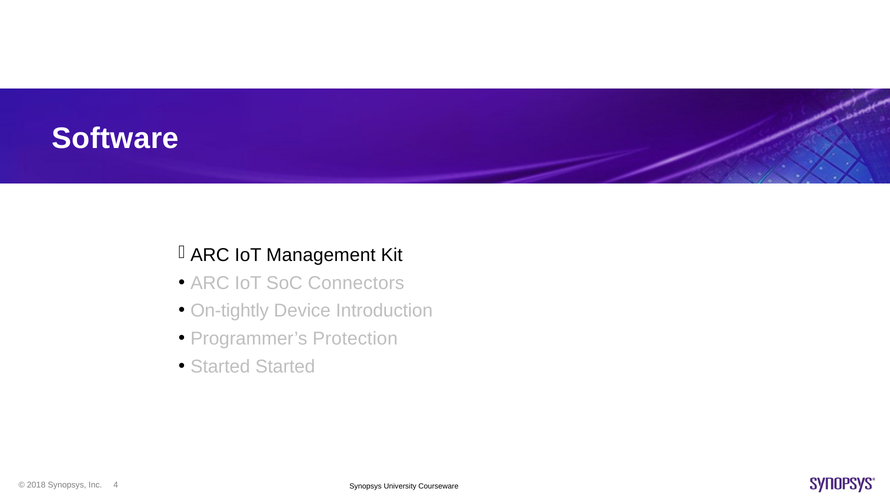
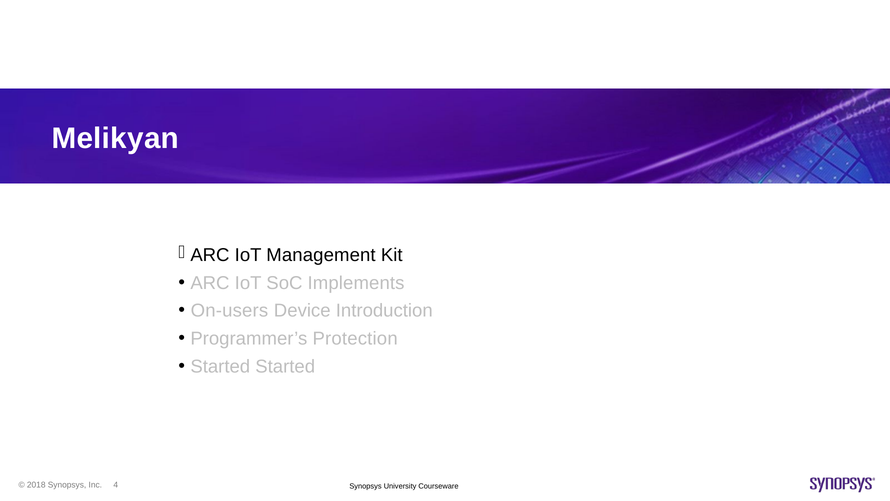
Software: Software -> Melikyan (115, 138)
Connectors: Connectors -> Implements (356, 283)
On-tightly: On-tightly -> On-users (229, 311)
